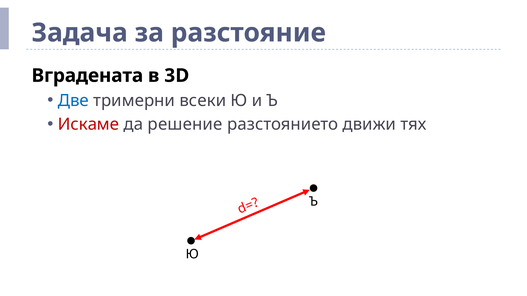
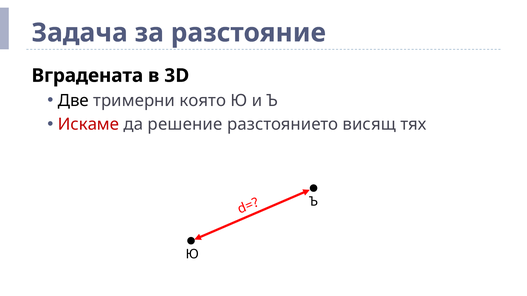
Две colour: blue -> black (73, 101)
всеки: всеки -> която (203, 101)
движи: движи -> висящ (369, 125)
